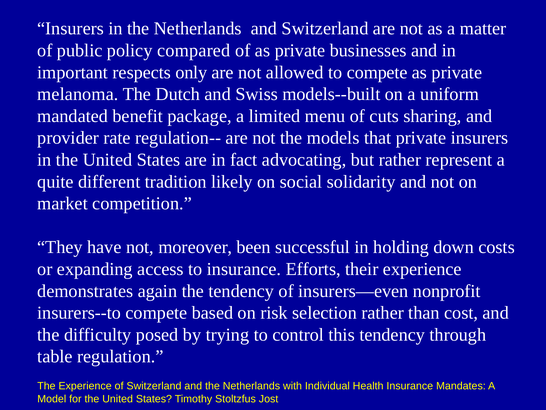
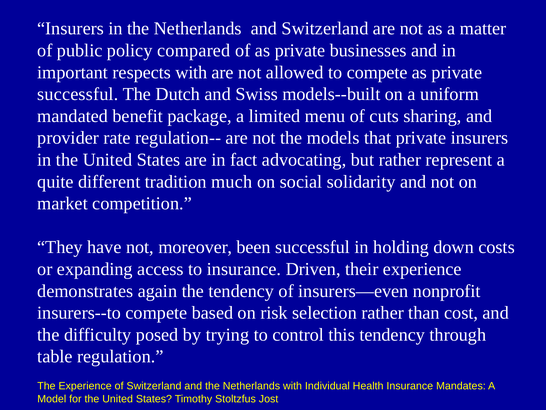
respects only: only -> with (191, 72)
melanoma: melanoma -> successful (78, 94)
likely: likely -> much (232, 181)
Efforts: Efforts -> Driven (313, 269)
